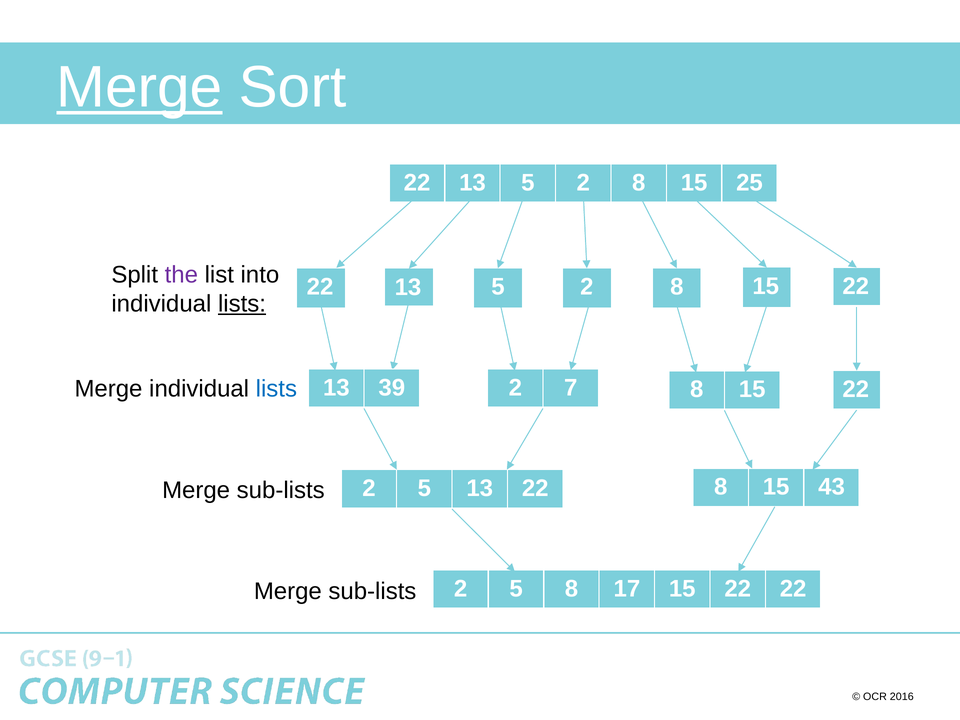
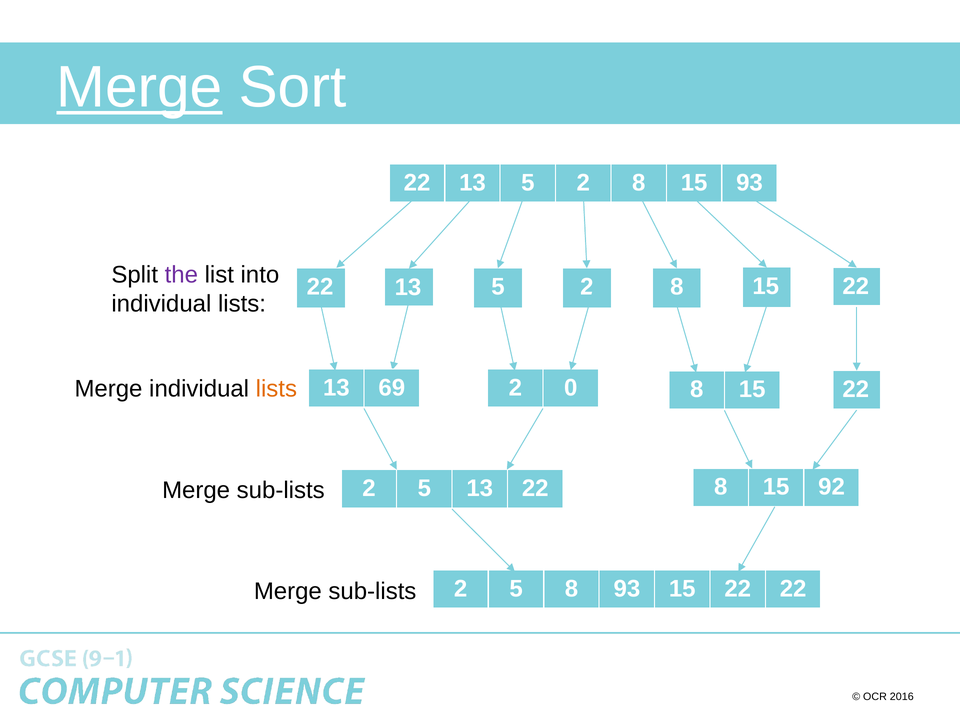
15 25: 25 -> 93 (750, 183)
lists underline: present -> none (242, 304)
39: 39 -> 69 (392, 388)
7: 7 -> 0 (571, 388)
lists colour: blue -> orange (276, 389)
43: 43 -> 92 (832, 487)
8 17: 17 -> 93 (627, 589)
